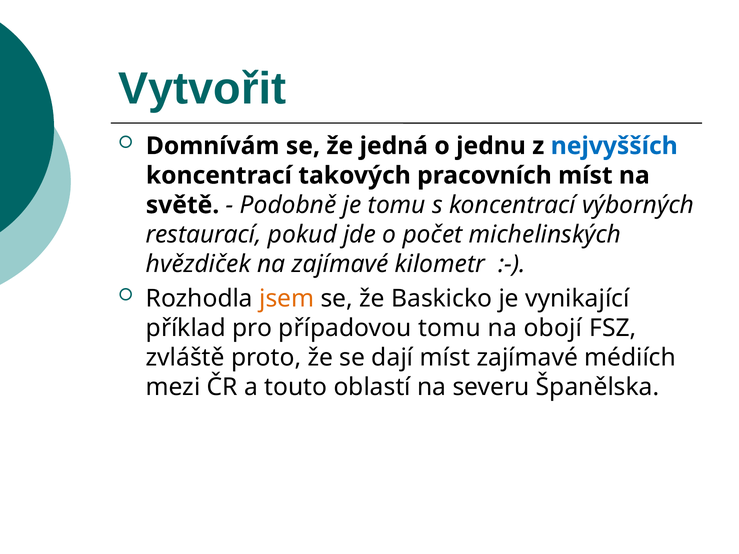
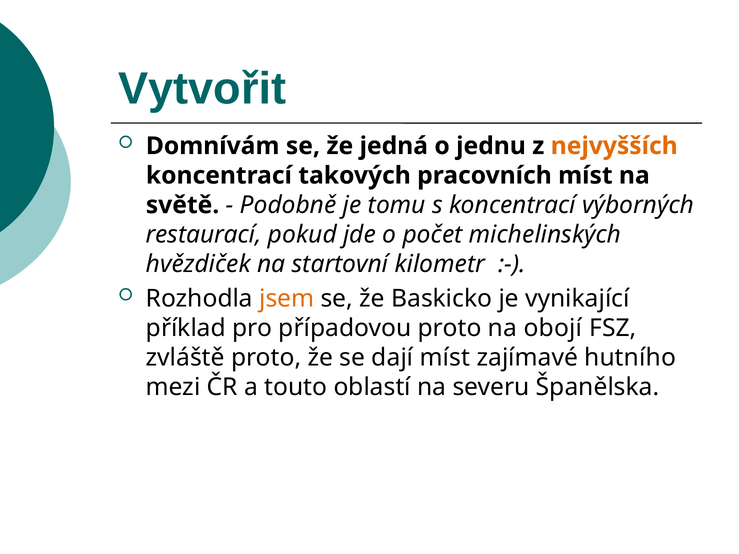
nejvyšších colour: blue -> orange (614, 146)
na zajímavé: zajímavé -> startovní (340, 264)
případovou tomu: tomu -> proto (450, 328)
médiích: médiích -> hutního (630, 358)
